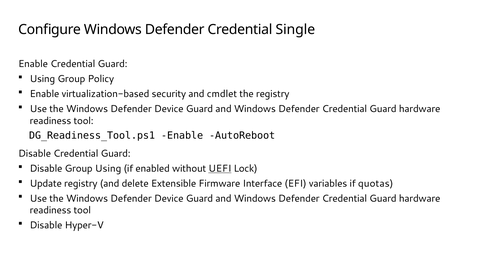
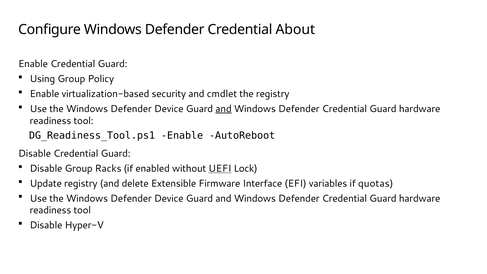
Single: Single -> About (295, 30)
and underline: none -> present (223, 109)
Group Using: Using -> Racks (108, 168)
